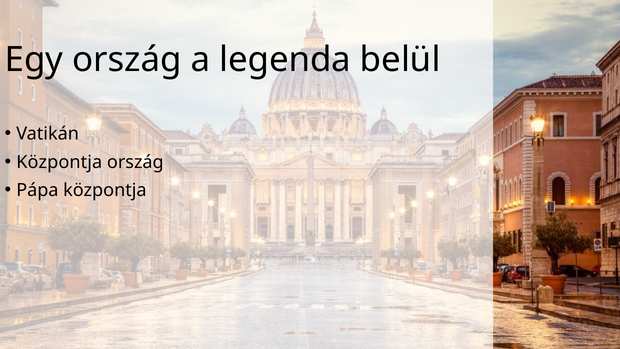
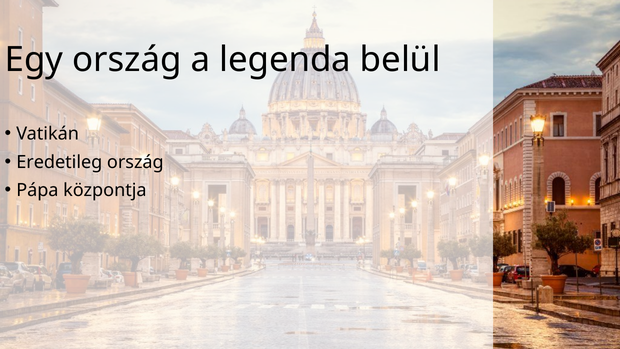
Központja: Központja -> Eredetileg (59, 162)
